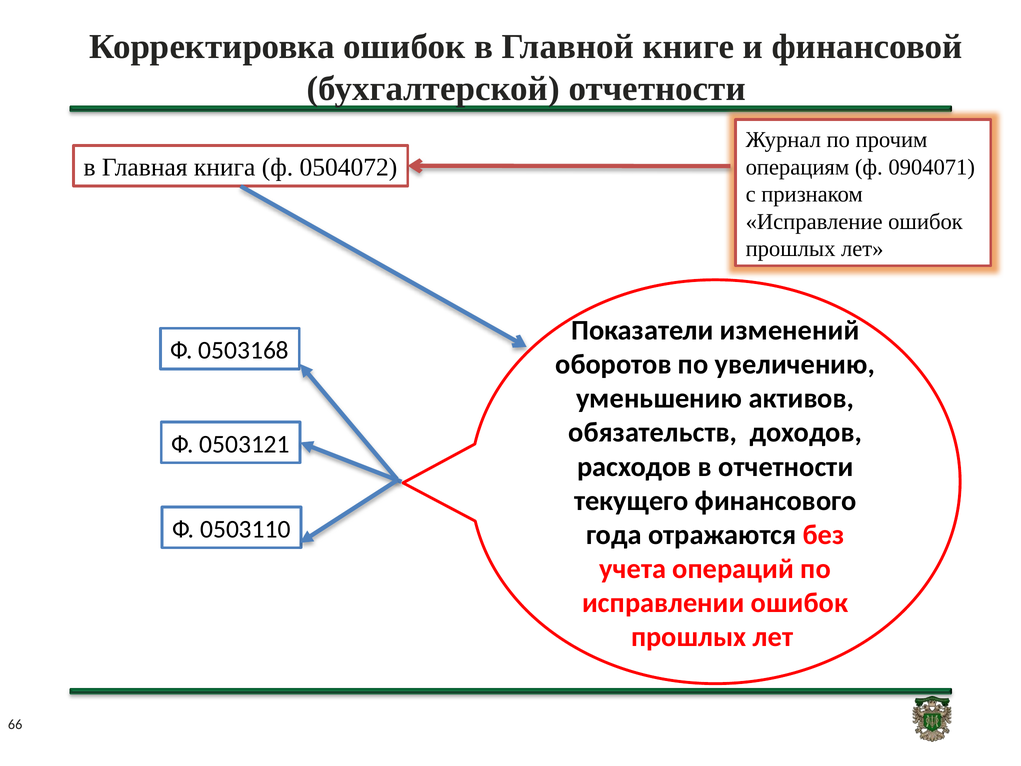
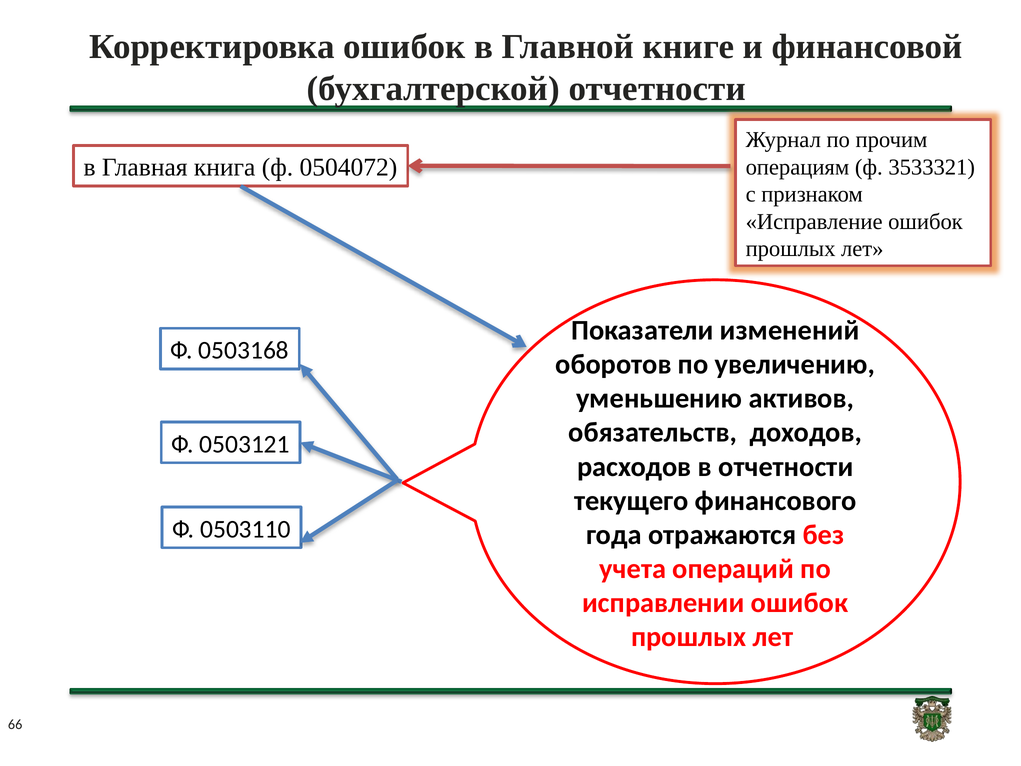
0904071: 0904071 -> 3533321 (932, 167)
